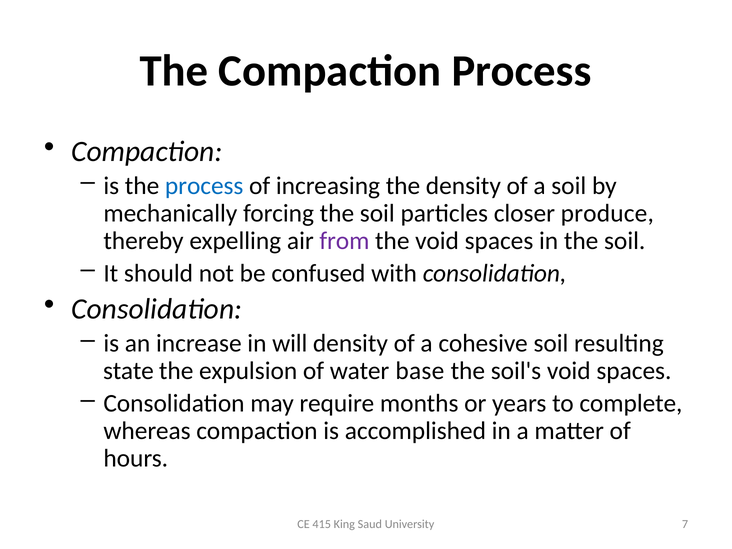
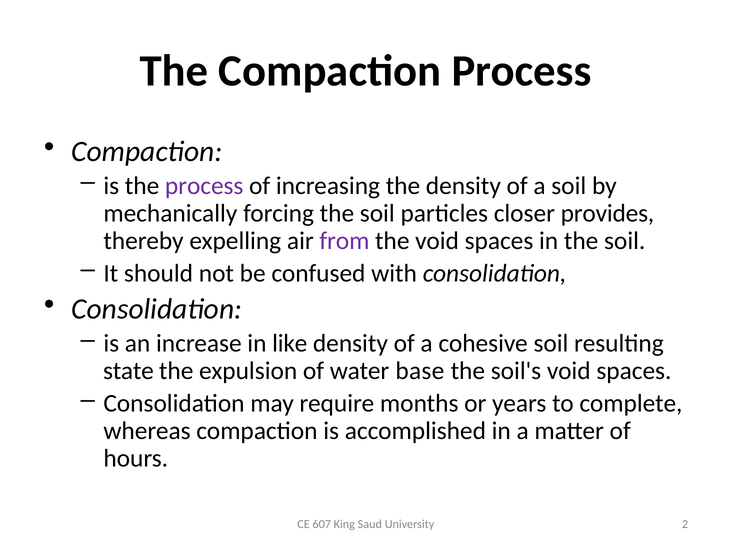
process colour: blue -> purple (204, 186)
produce: produce -> provides (607, 213)
will: will -> like (290, 343)
415: 415 -> 607 (322, 524)
7: 7 -> 2 (685, 524)
